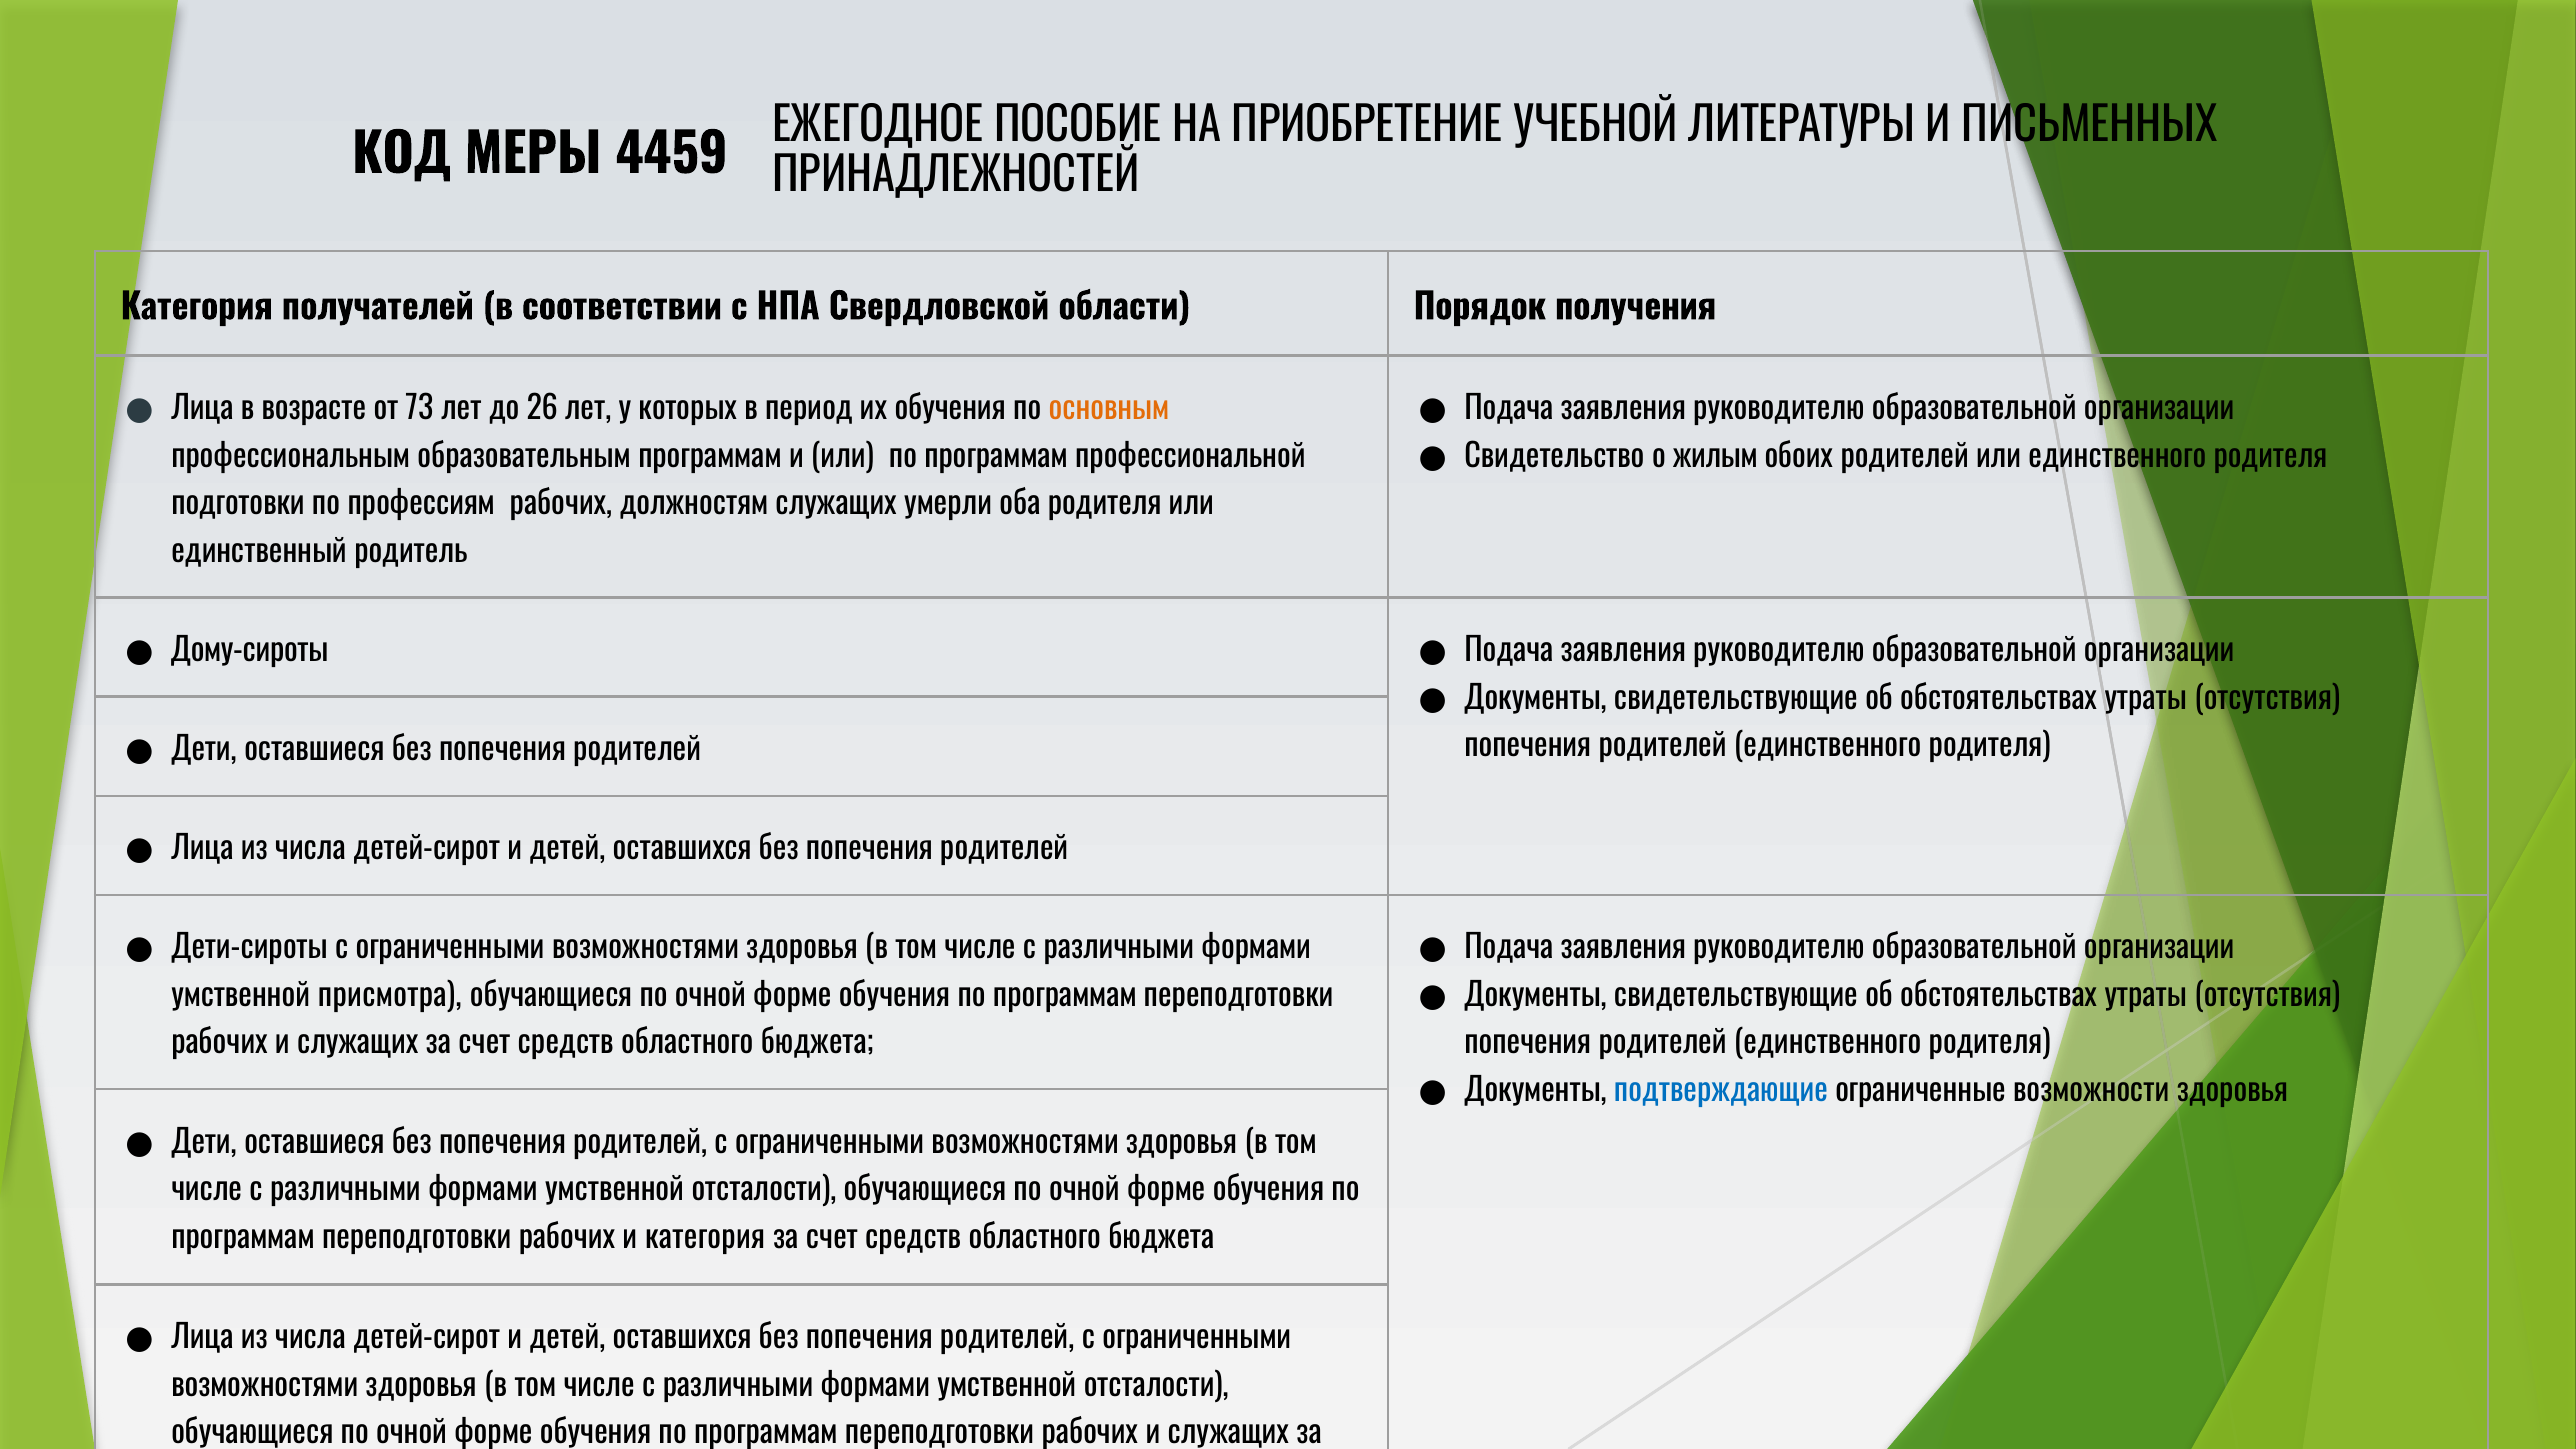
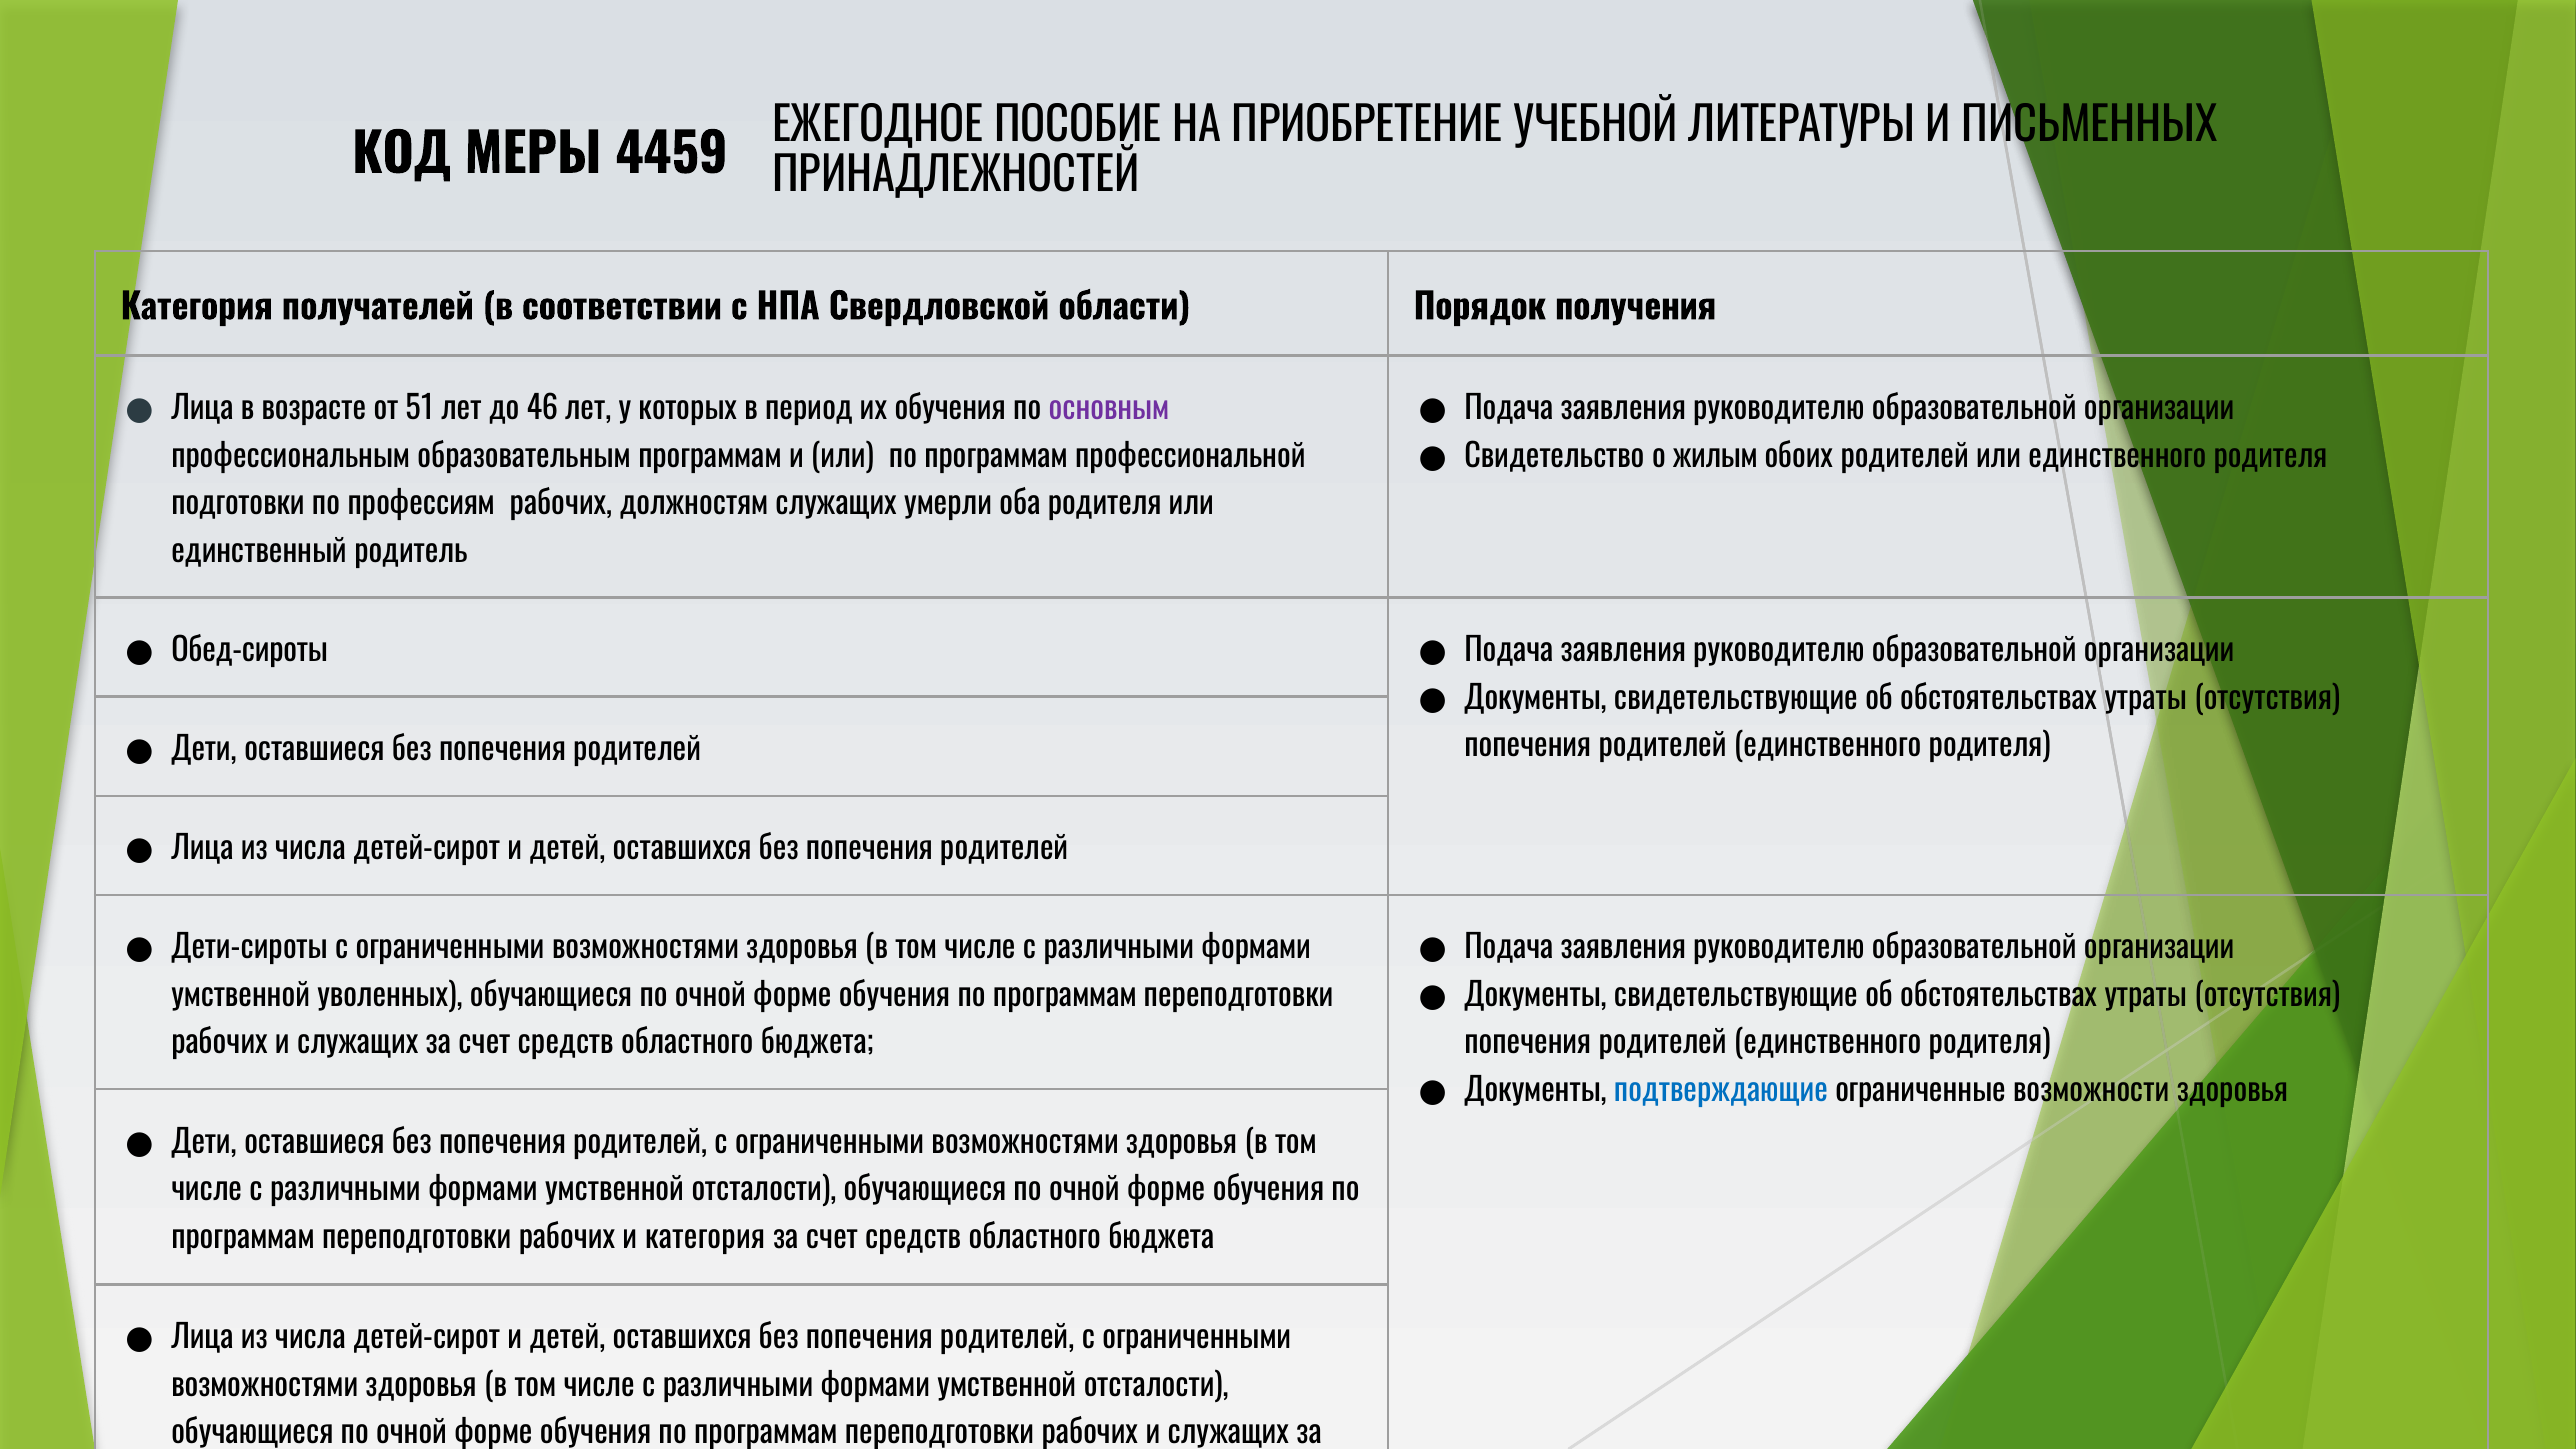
73: 73 -> 51 (419, 409)
26: 26 -> 46 (542, 409)
основным colour: orange -> purple (1109, 409)
Дому-сироты: Дому-сироты -> Обед-сироты (250, 651)
присмотра: присмотра -> уволенных (390, 996)
